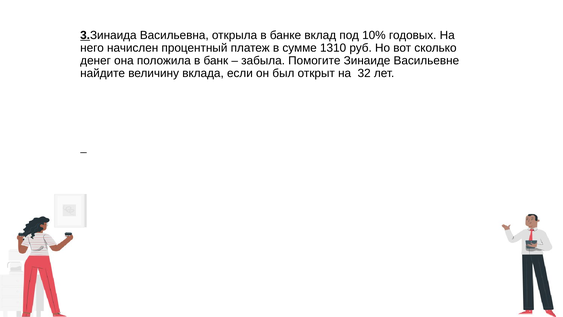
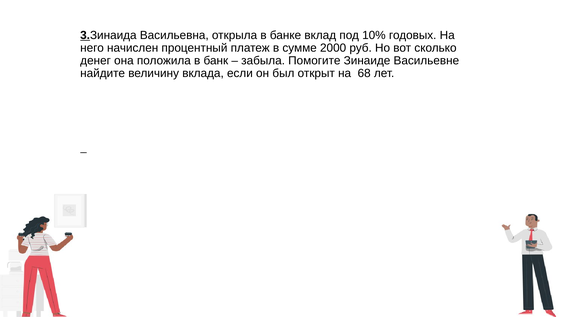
1310: 1310 -> 2000 (333, 48)
32: 32 -> 68 (364, 73)
